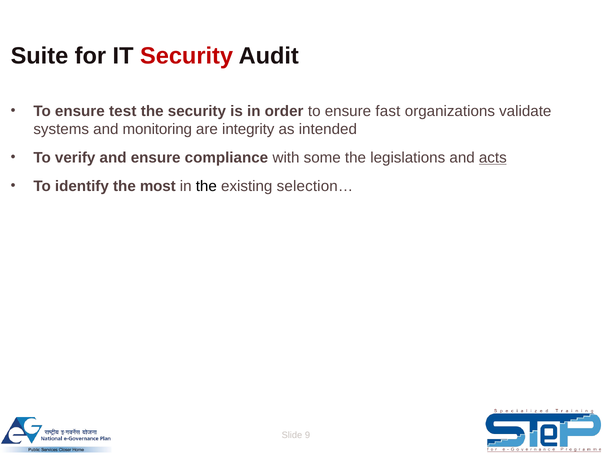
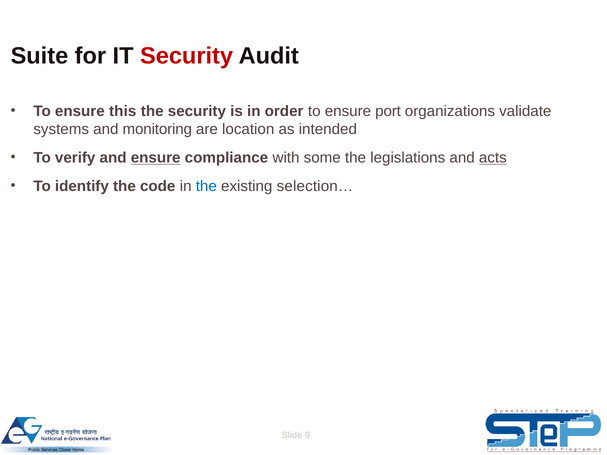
test: test -> this (123, 111)
fast: fast -> port (388, 111)
integrity: integrity -> location (248, 130)
ensure underline: none -> present (156, 158)
most: most -> code (158, 186)
the colour: black -> blue (206, 186)
